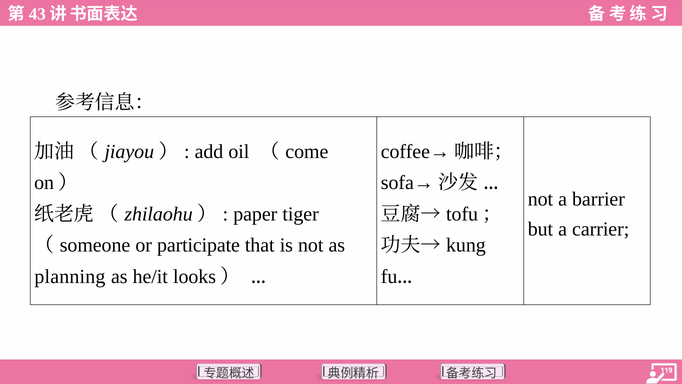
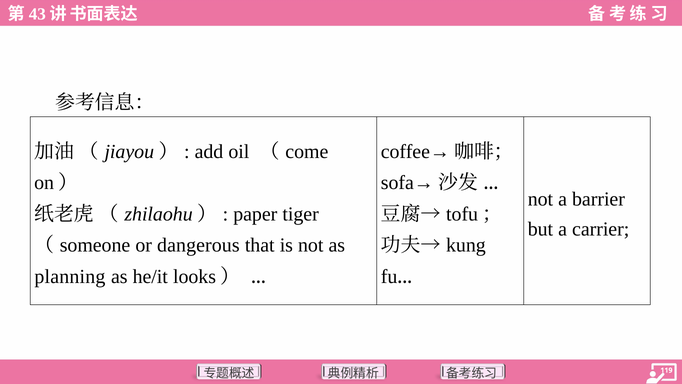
participate: participate -> dangerous (198, 245)
